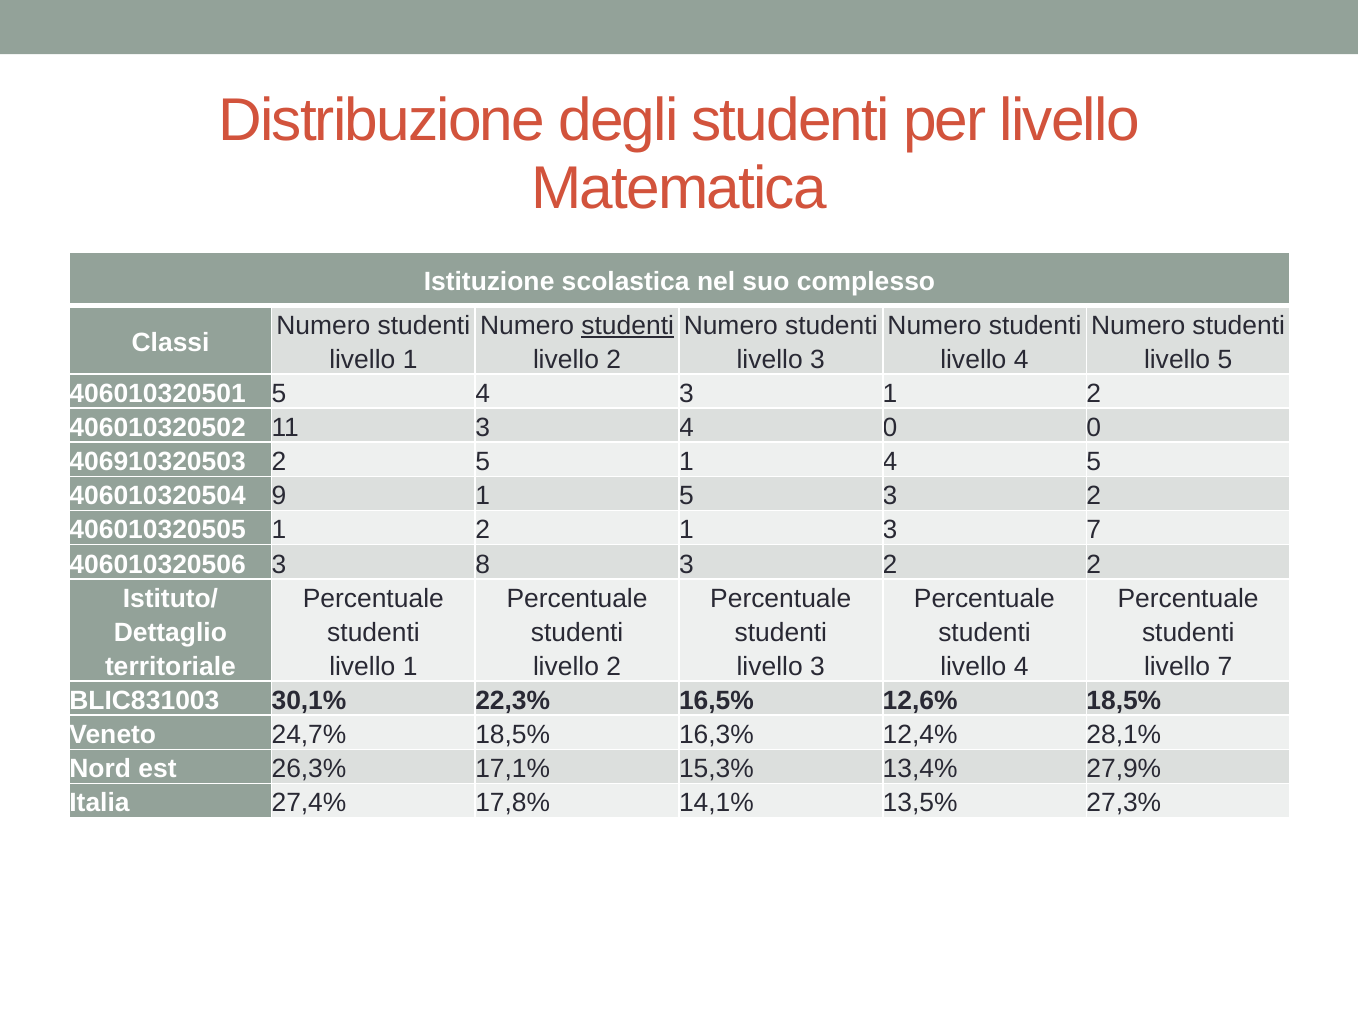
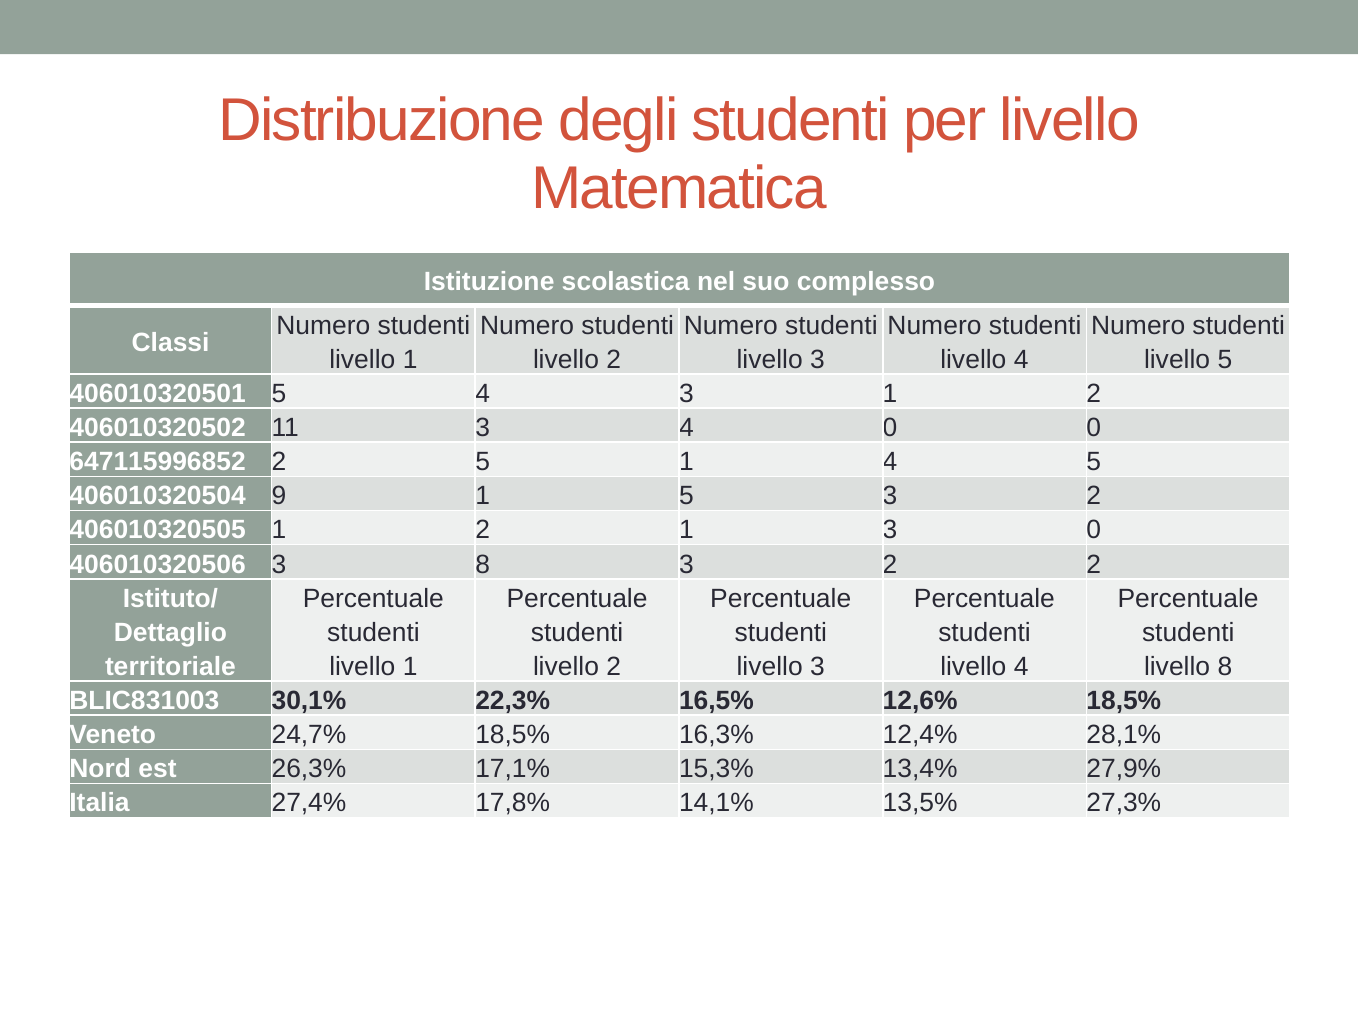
studenti underline: present -> none (628, 326)
406910320503: 406910320503 -> 647115996852 (158, 462)
3 7: 7 -> 0 (1094, 530)
livello 7: 7 -> 8 (1225, 667)
